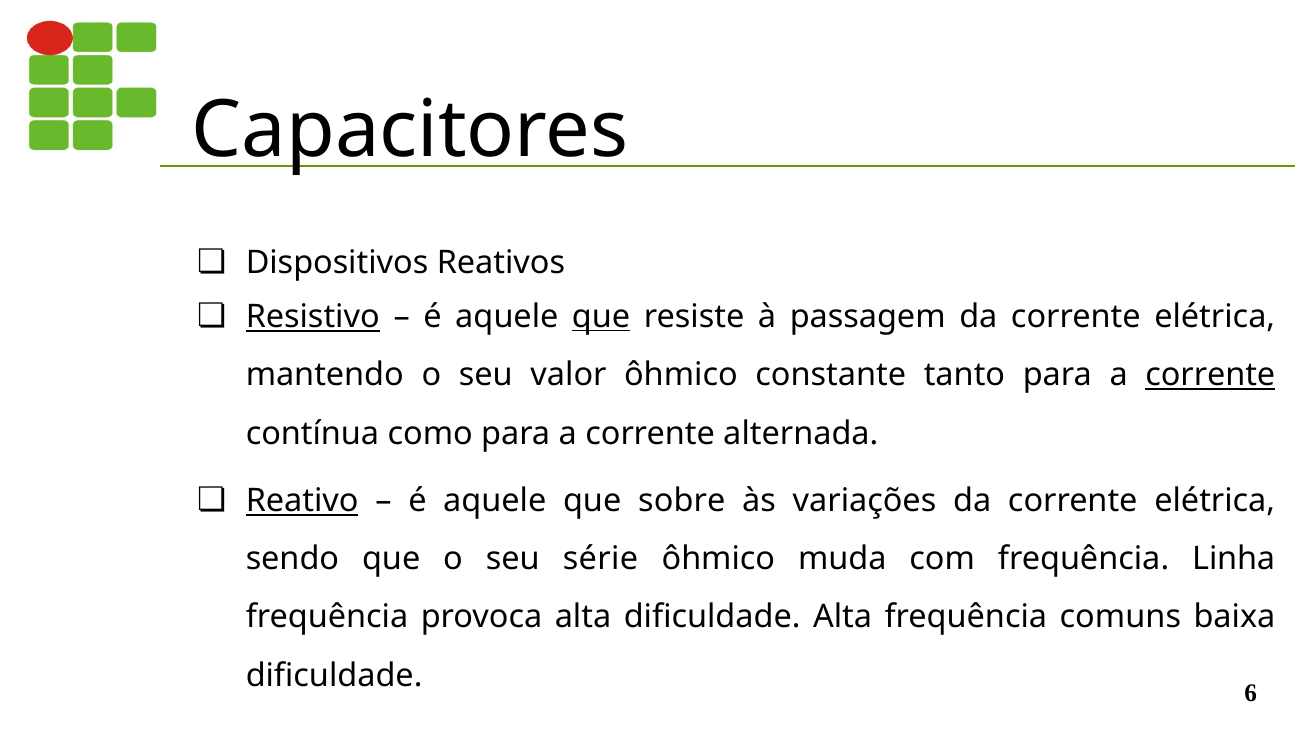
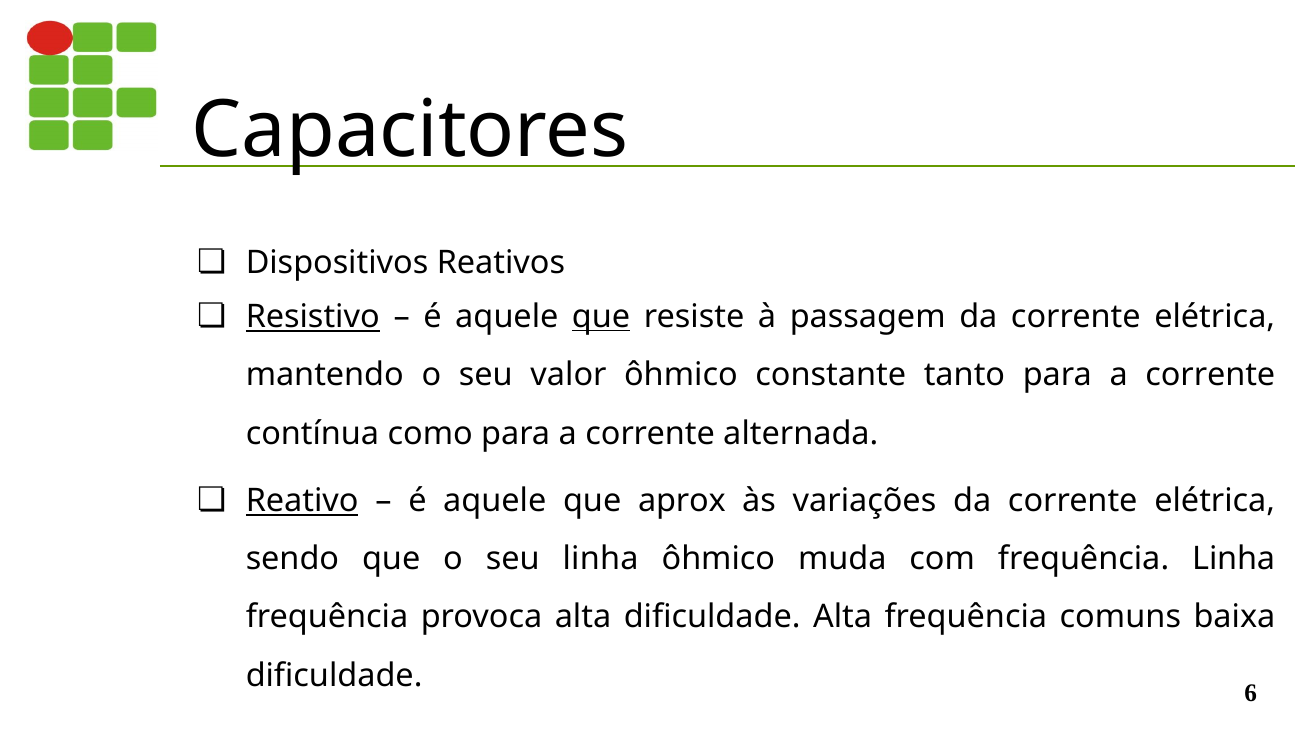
corrente underline: present -> none (1210, 375)
sobre: sobre -> aprox (682, 500)
seu série: série -> linha (601, 559)
